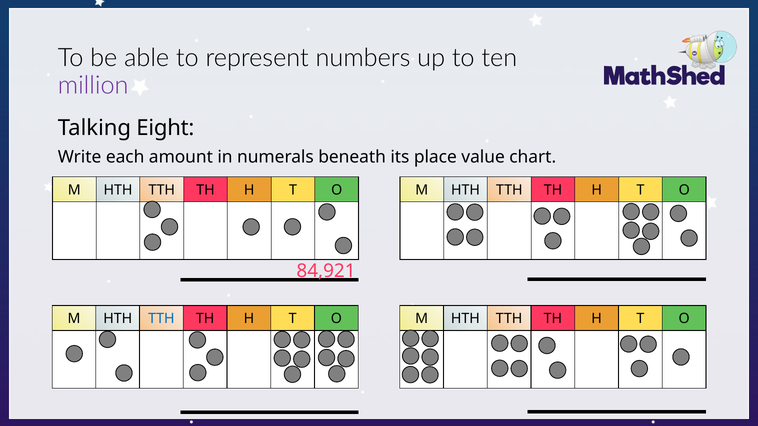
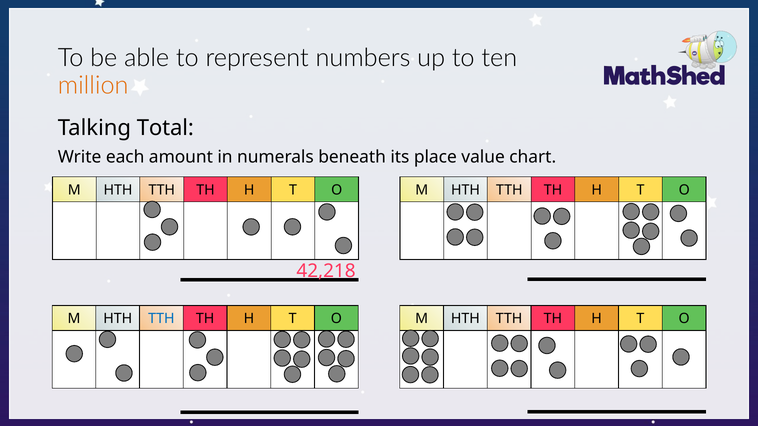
million colour: purple -> orange (93, 86)
Eight: Eight -> Total (165, 128)
84,921: 84,921 -> 42,218 (326, 271)
